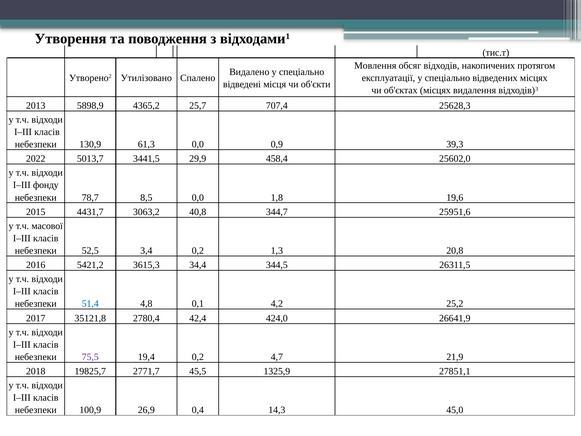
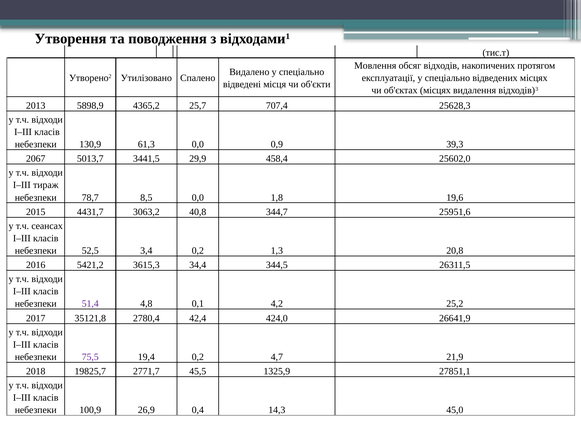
2022: 2022 -> 2067 (36, 159)
фонду: фонду -> тираж (46, 185)
масової: масової -> сеансах (47, 226)
51,4 colour: blue -> purple (90, 304)
